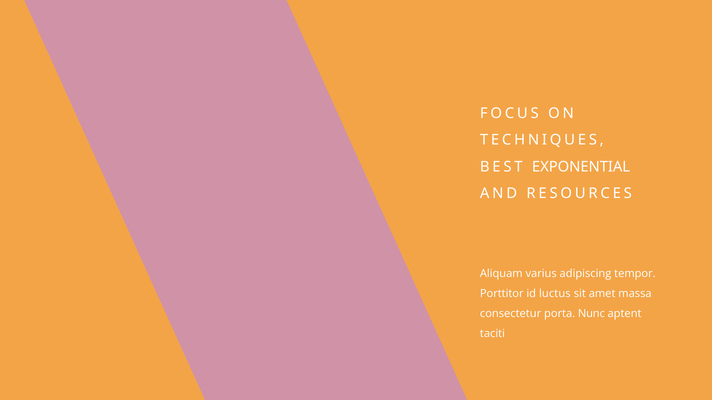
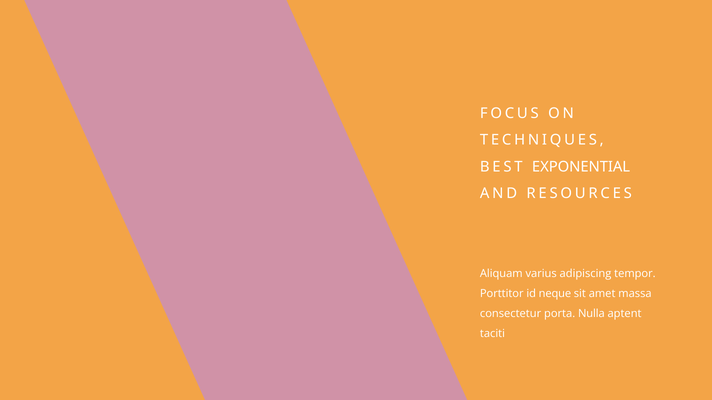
luctus: luctus -> neque (555, 294)
Nunc: Nunc -> Nulla (591, 314)
